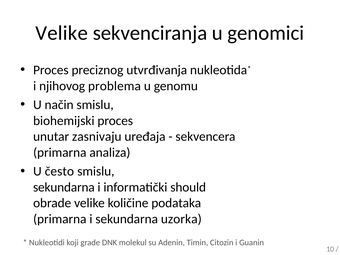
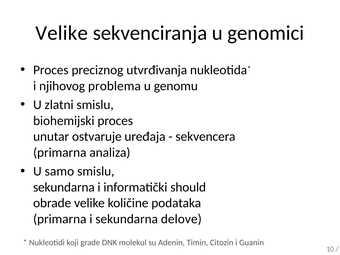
način: način -> zlatni (59, 105)
zasnivaju: zasnivaju -> ostvaruje (97, 137)
često: često -> samo (59, 171)
uzorka: uzorka -> delove (181, 219)
